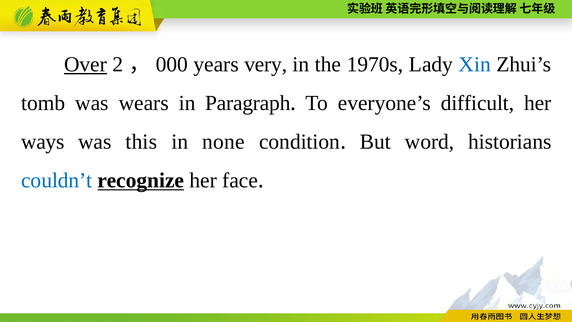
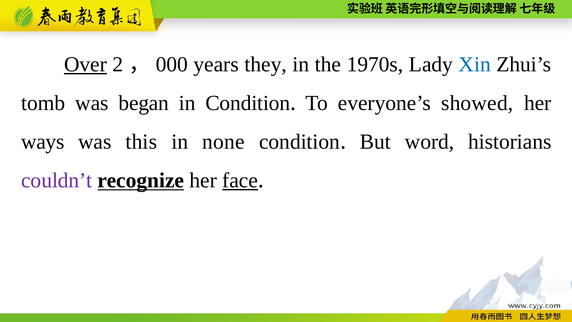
very: very -> they (266, 64)
wears: wears -> began (144, 103)
in Paragraph: Paragraph -> Condition (248, 103)
difficult: difficult -> showed (477, 103)
couldn’t colour: blue -> purple (57, 180)
face underline: none -> present (240, 180)
